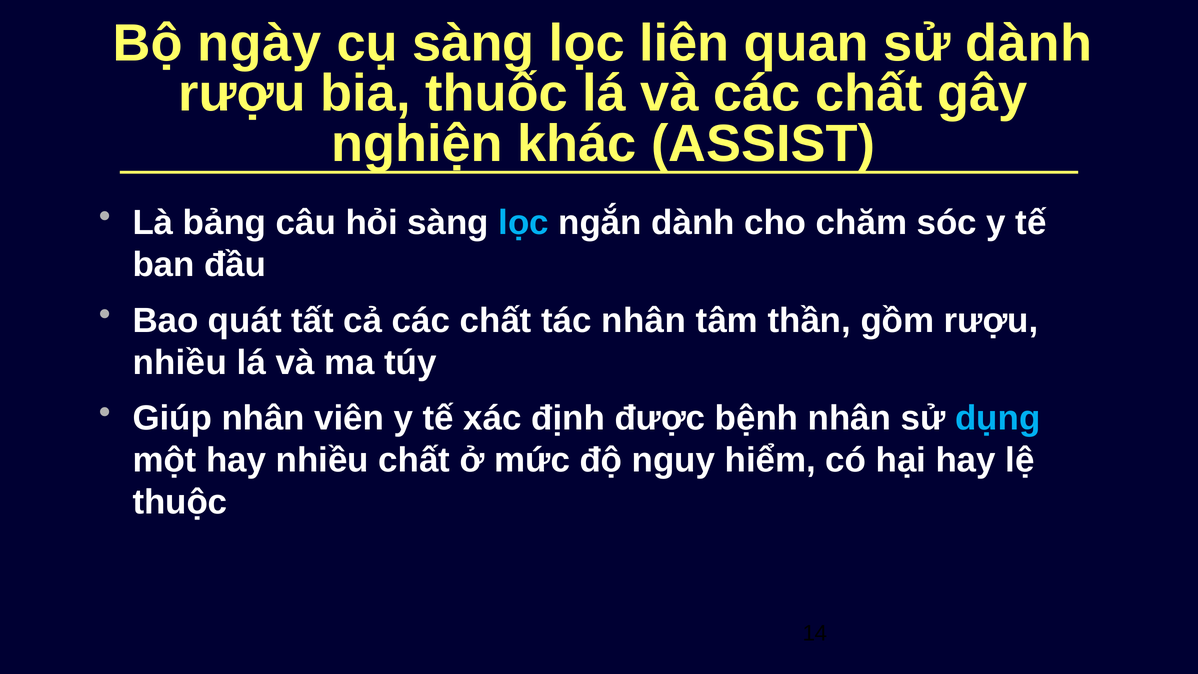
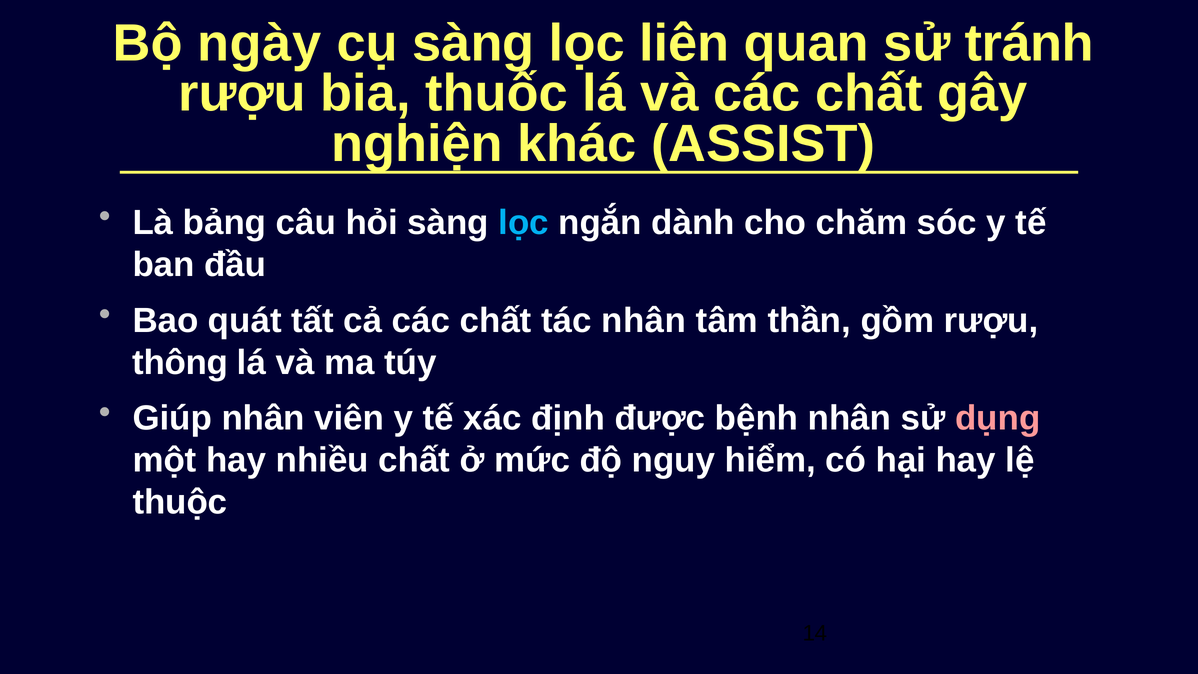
sử dành: dành -> tránh (1029, 43)
nhiều: nhiều -> thông (180, 362)
dụng colour: light blue -> pink (998, 418)
